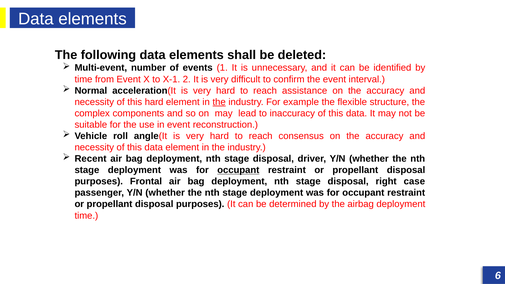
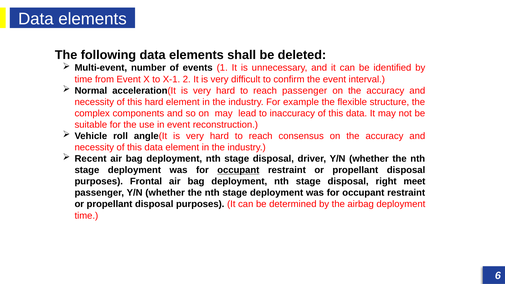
reach assistance: assistance -> passenger (305, 91)
the underline: present -> none (219, 102)
case: case -> meet (414, 182)
